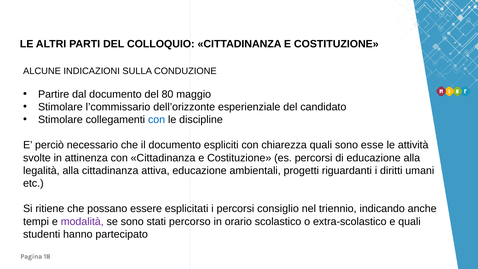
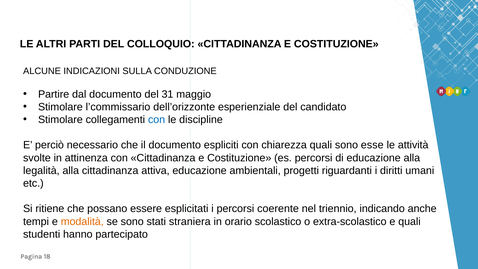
80: 80 -> 31 (167, 94)
consiglio: consiglio -> coerente (278, 209)
modalità colour: purple -> orange (82, 221)
percorso: percorso -> straniera (190, 221)
